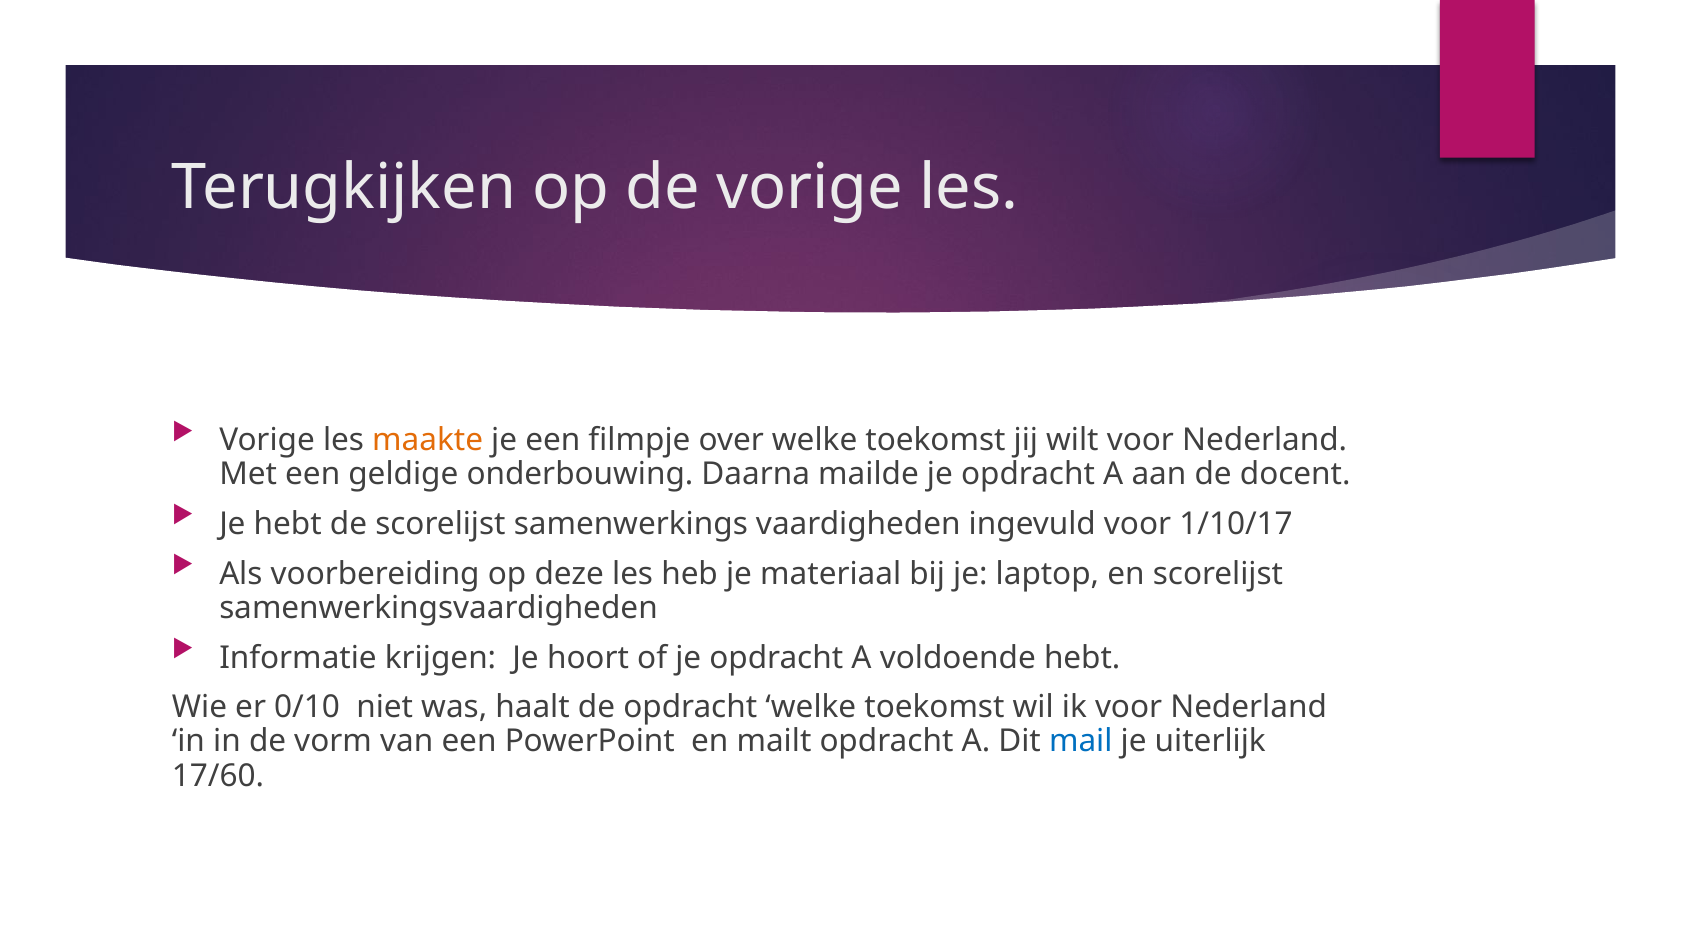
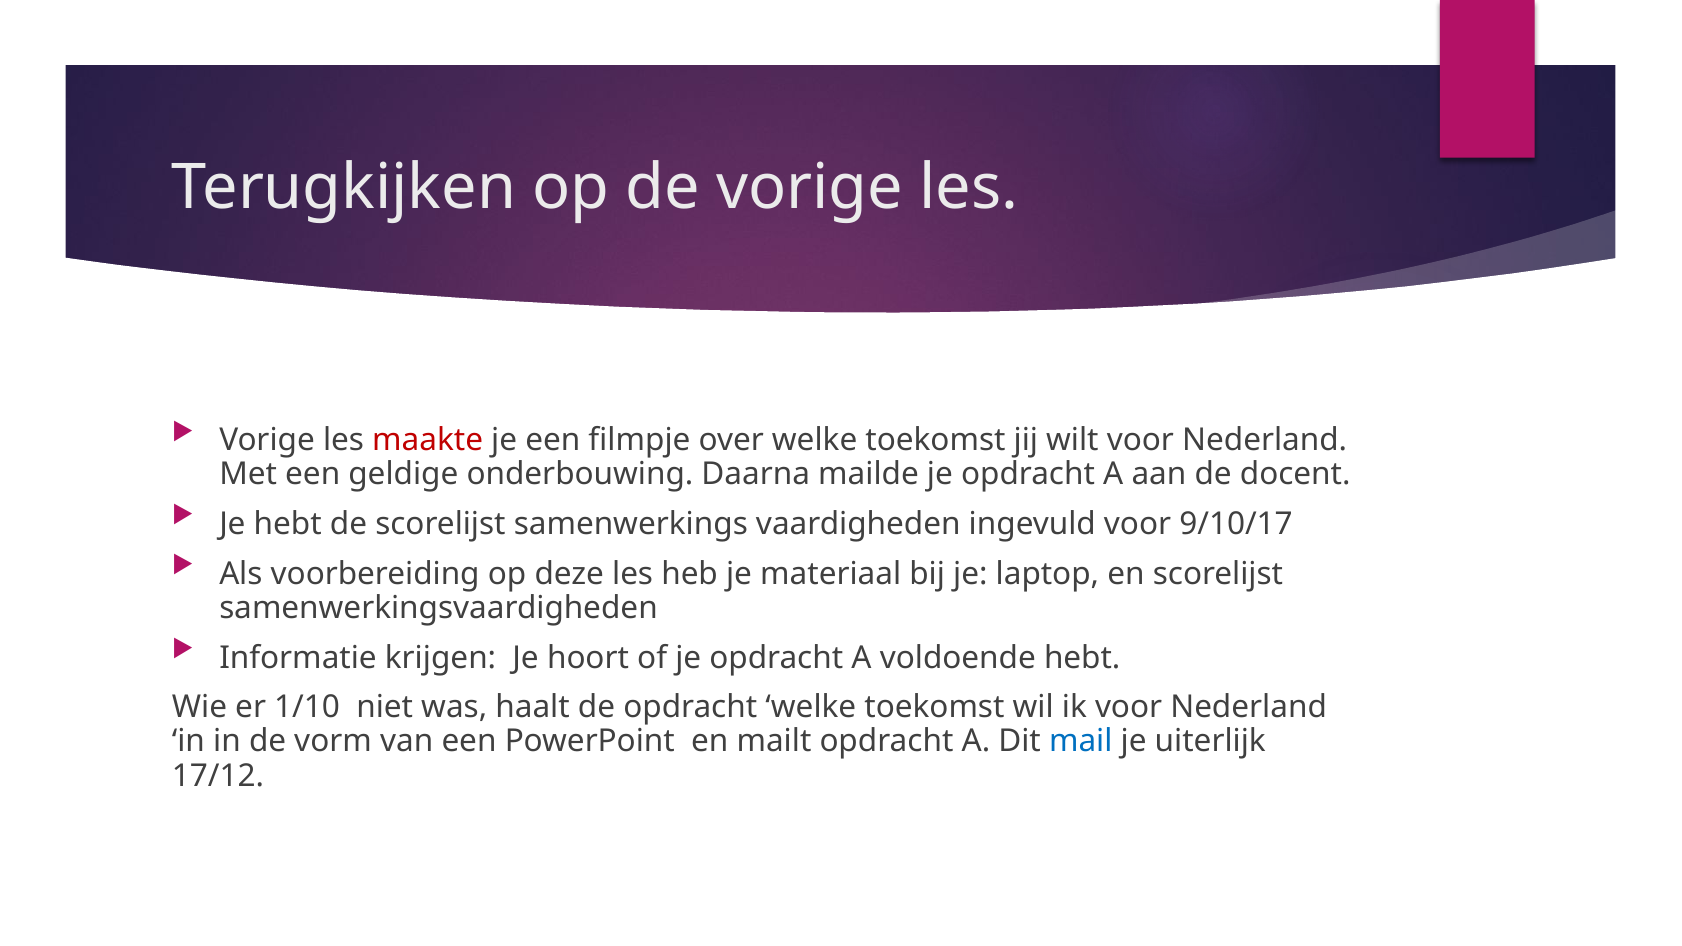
maakte colour: orange -> red (428, 440)
1/10/17: 1/10/17 -> 9/10/17 (1236, 524)
0/10: 0/10 -> 1/10 (307, 708)
17/60: 17/60 -> 17/12 (218, 776)
